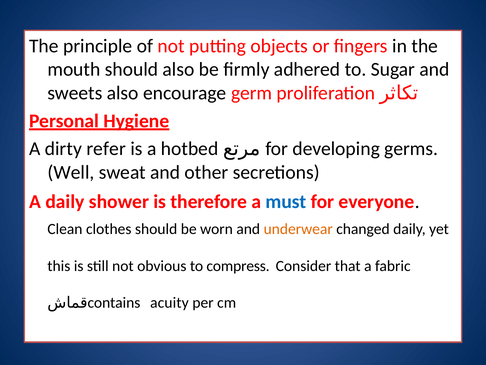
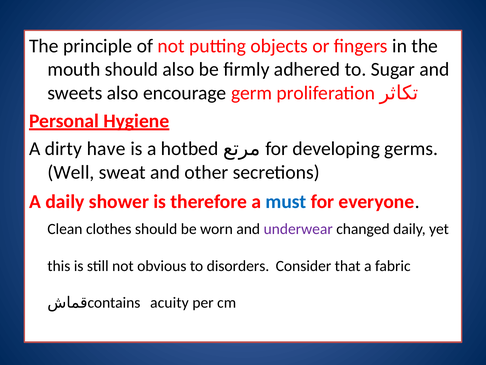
refer: refer -> have (106, 149)
underwear colour: orange -> purple (298, 229)
compress: compress -> disorders (238, 266)
